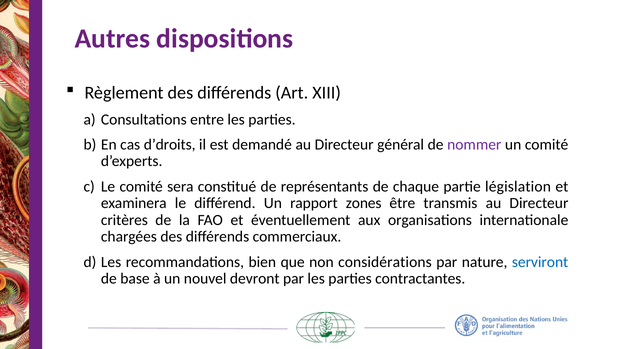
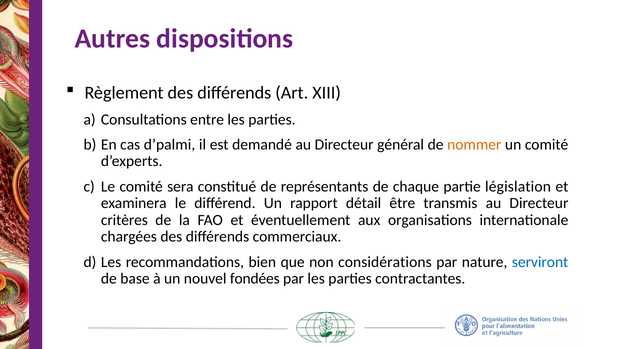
d’droits: d’droits -> d’palmi (170, 145)
nommer colour: purple -> orange (474, 145)
zones: zones -> détail (364, 203)
devront: devront -> fondées (255, 279)
